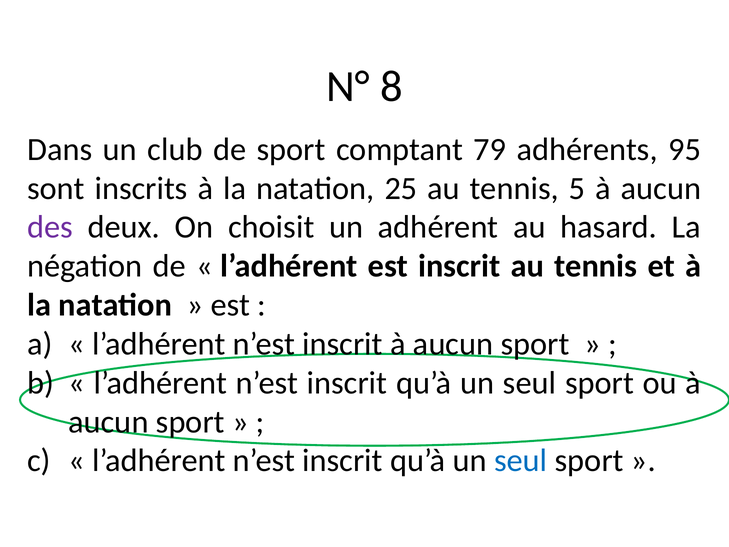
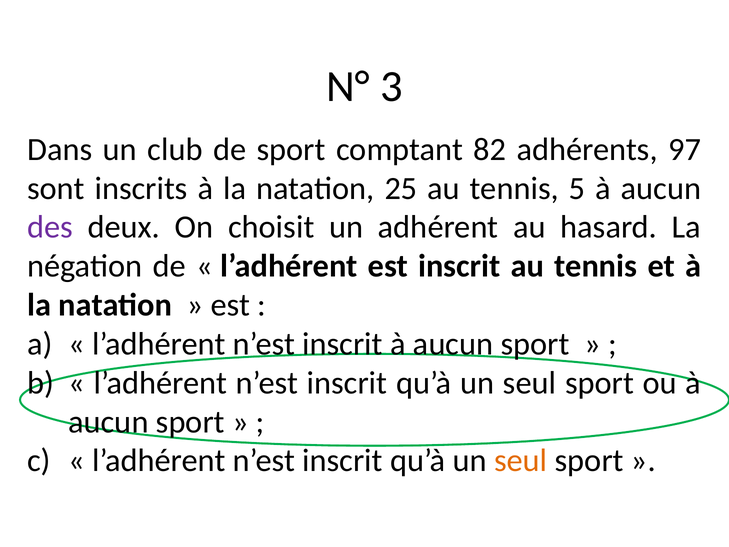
8: 8 -> 3 (391, 87)
79: 79 -> 82 (490, 149)
95: 95 -> 97 (685, 149)
seul colour: blue -> orange (521, 461)
